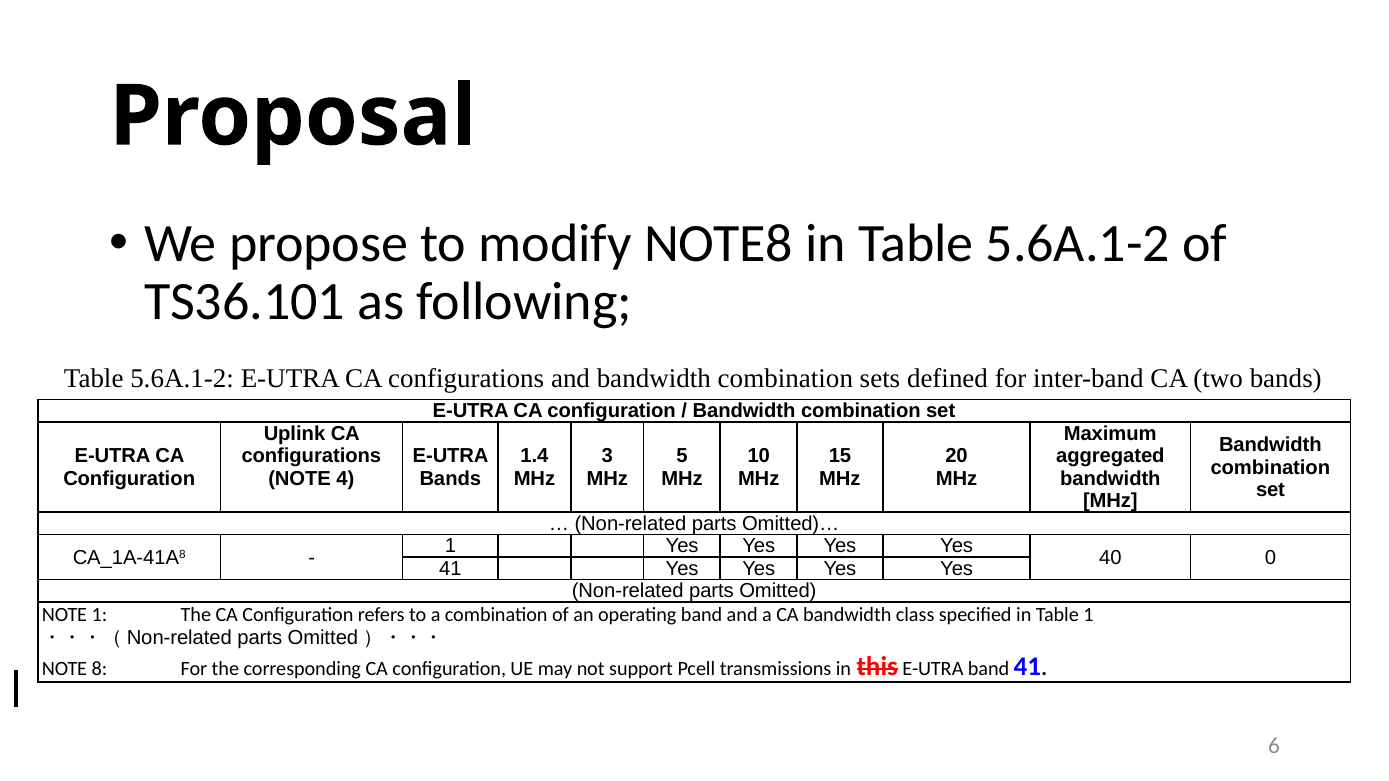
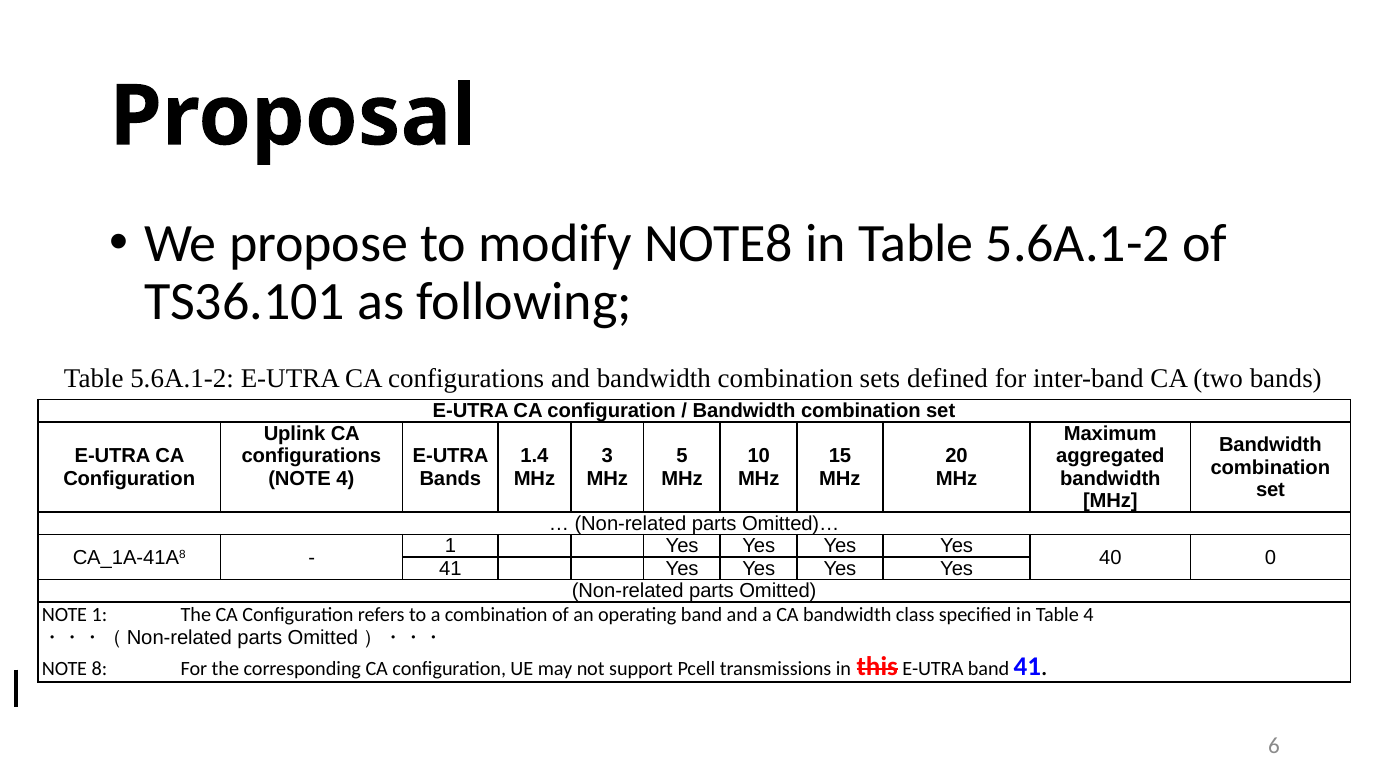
Table 1: 1 -> 4 (1089, 615)
